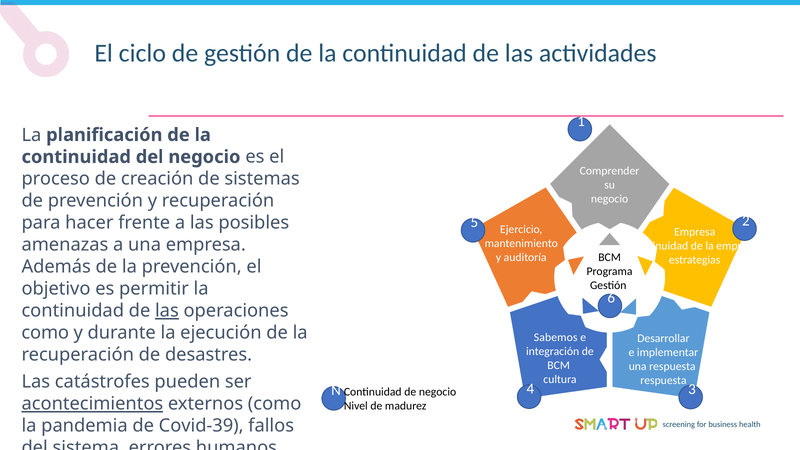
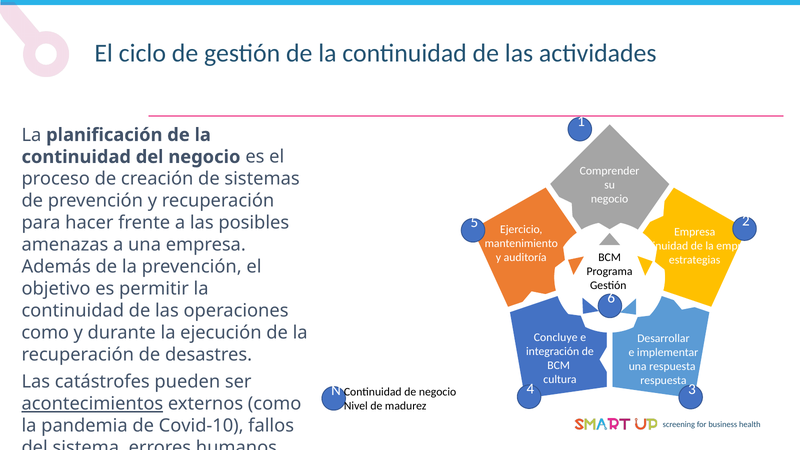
las underline: present -> none (167, 311)
Sabemos: Sabemos -> Concluye (556, 337)
Covid-39: Covid-39 -> Covid-10 (201, 426)
